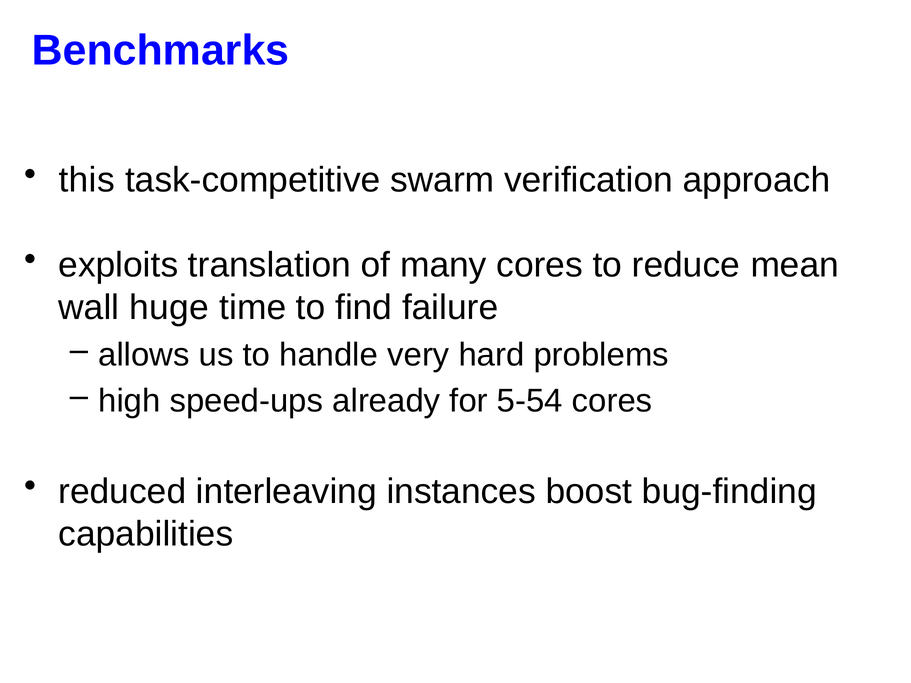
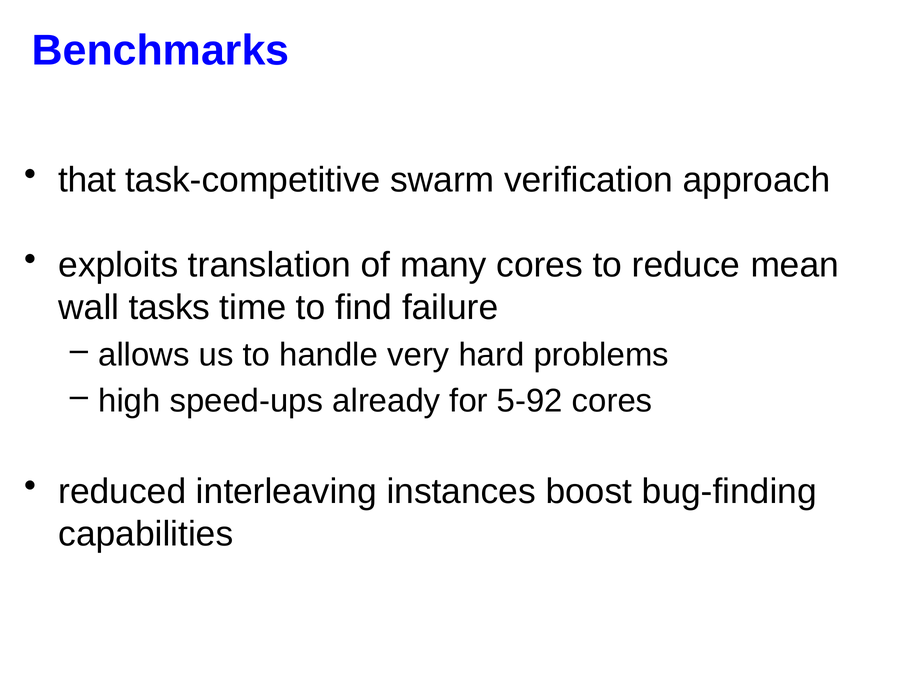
this: this -> that (87, 180)
huge: huge -> tasks (170, 308)
5-54: 5-54 -> 5-92 (530, 401)
